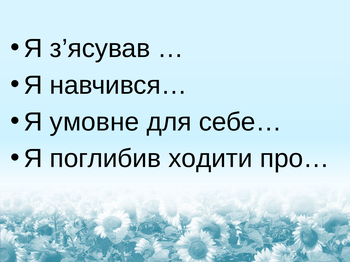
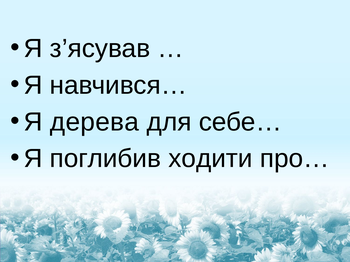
умовне: умовне -> дерева (94, 122)
